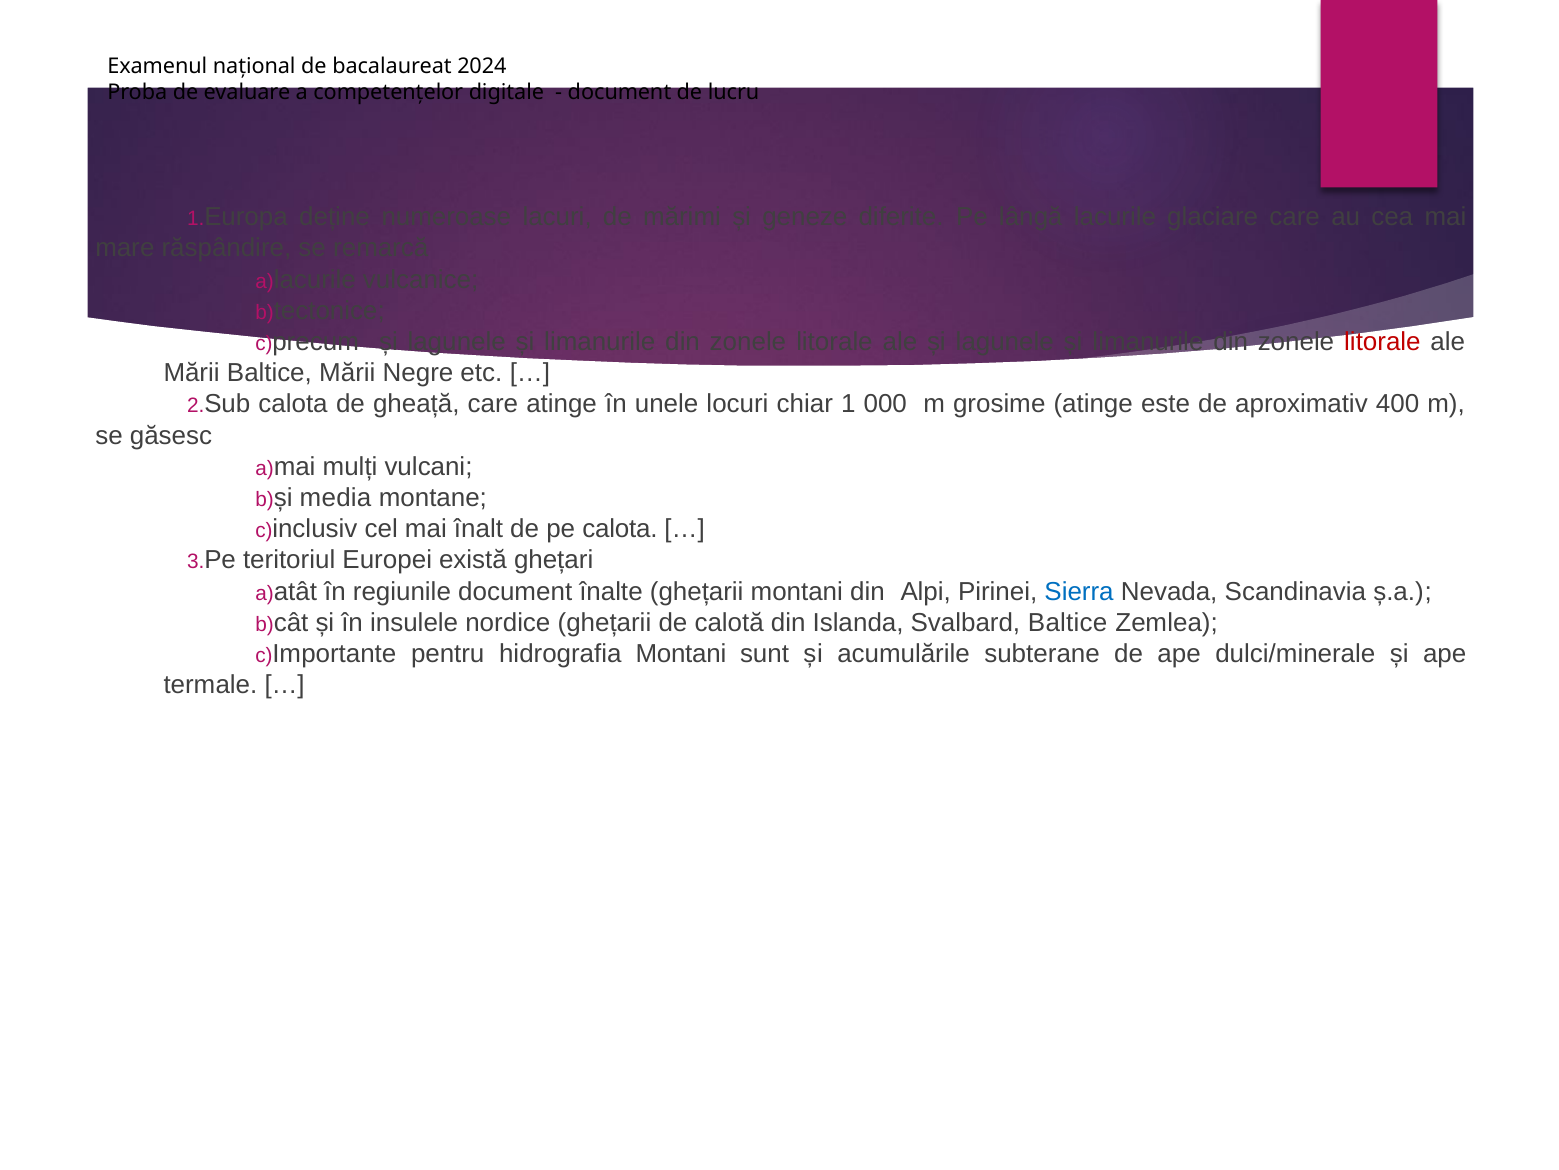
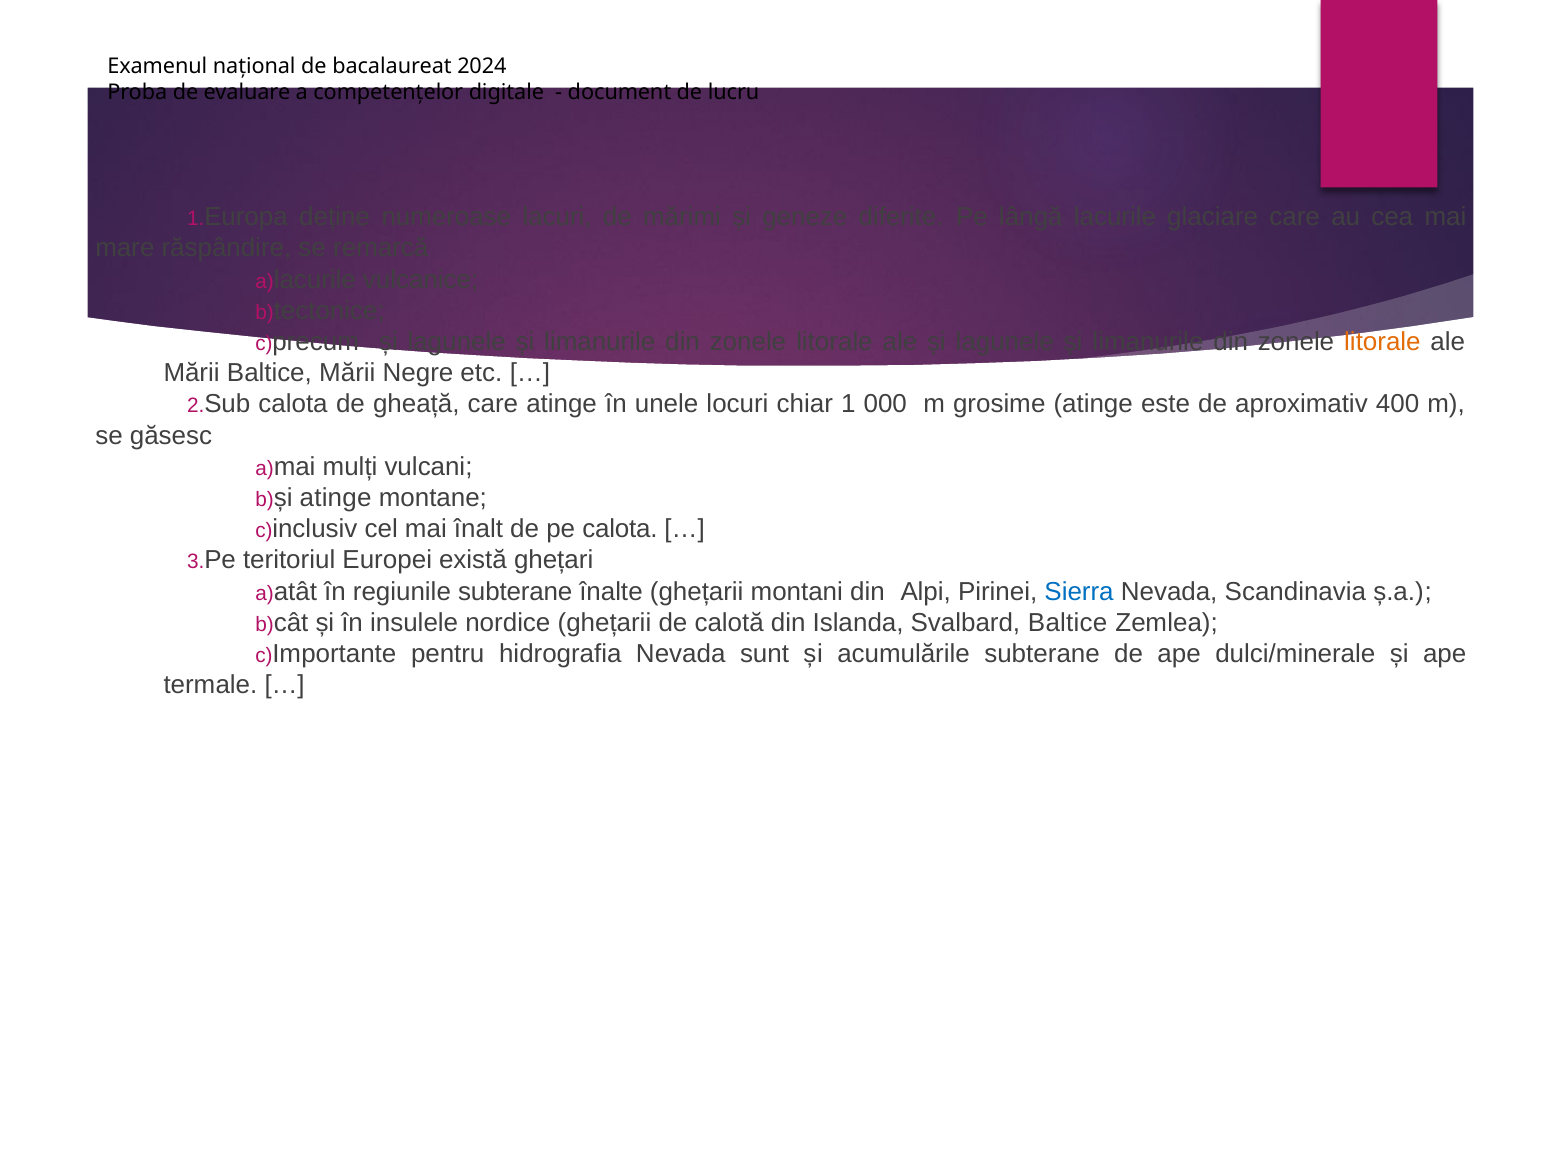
litorale colour: red -> orange (1382, 342)
media: media -> atinge (336, 498)
regiunile document: document -> subterane (515, 591)
hidrografia Montani: Montani -> Nevada (681, 654)
